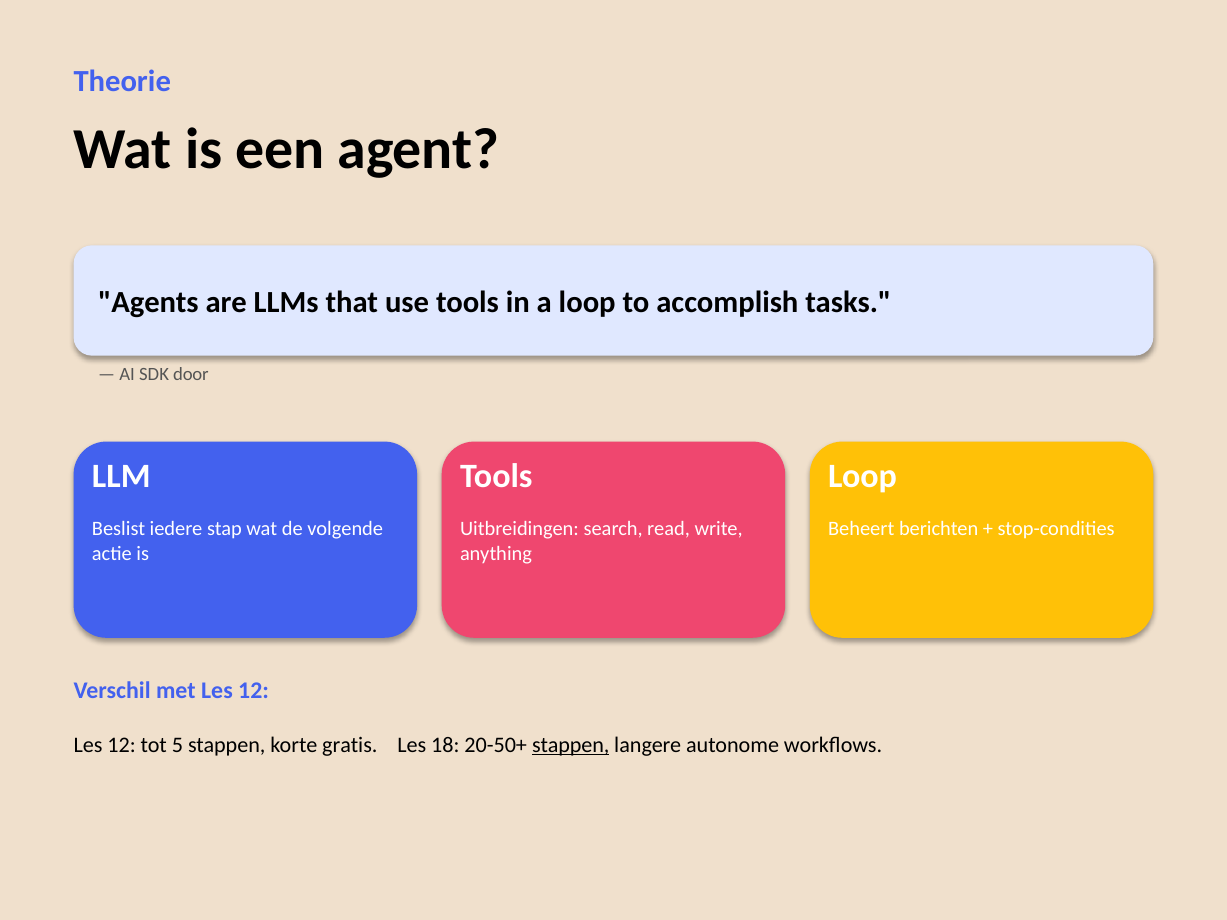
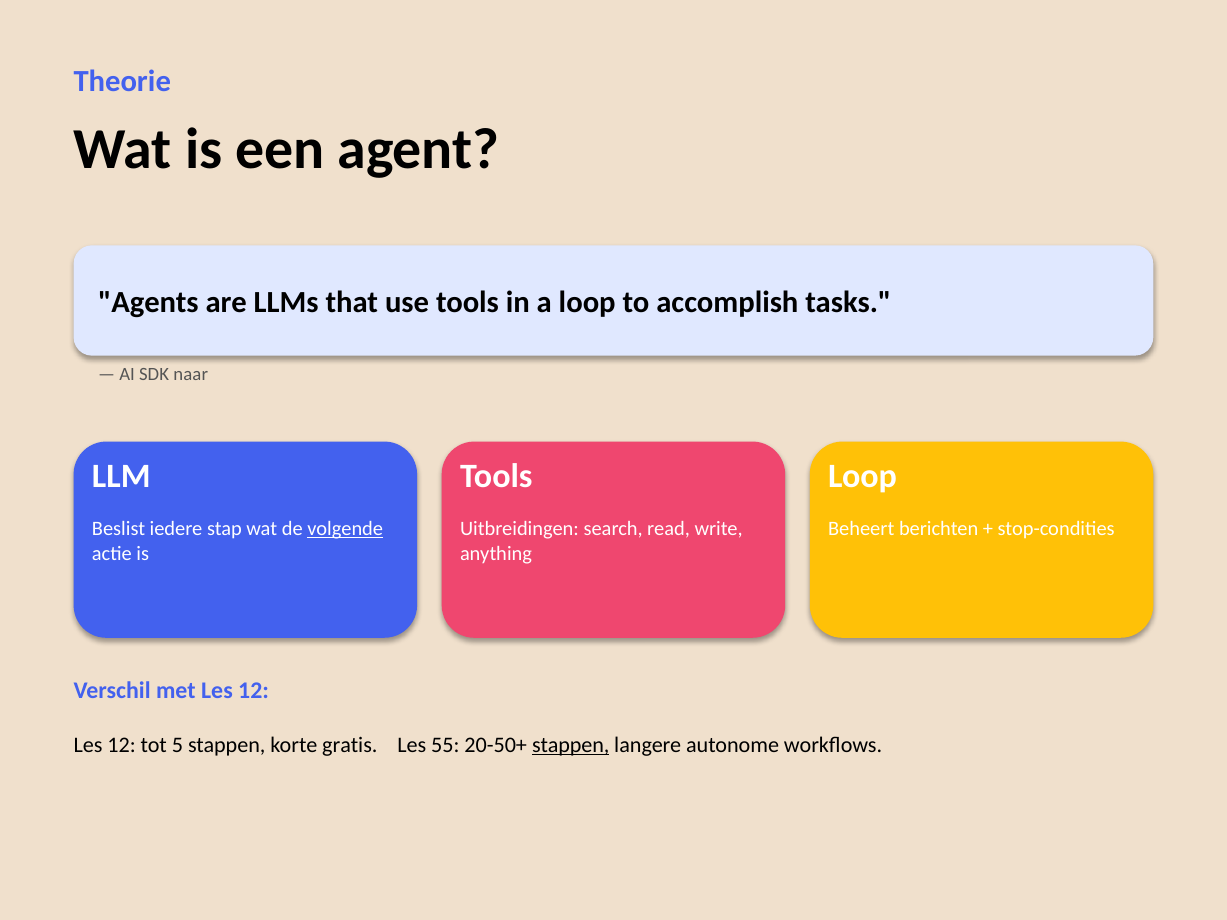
door: door -> naar (191, 374)
volgende underline: none -> present (345, 529)
18: 18 -> 55 (445, 745)
